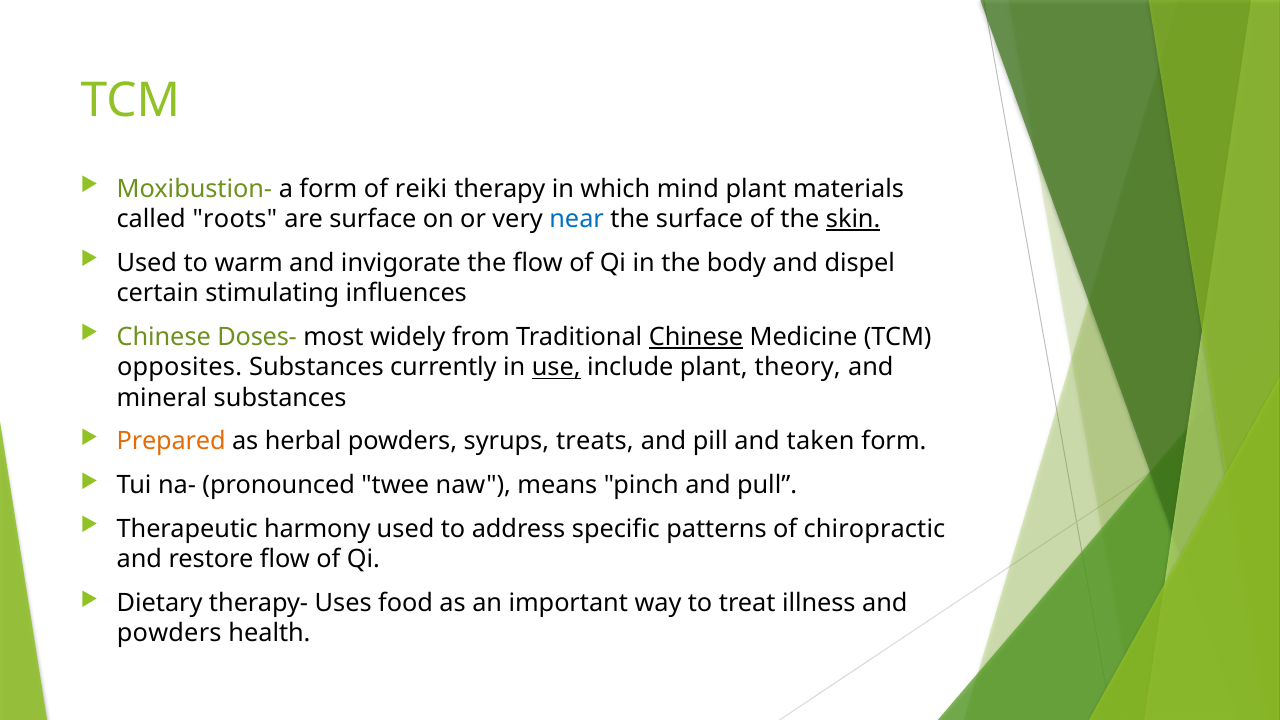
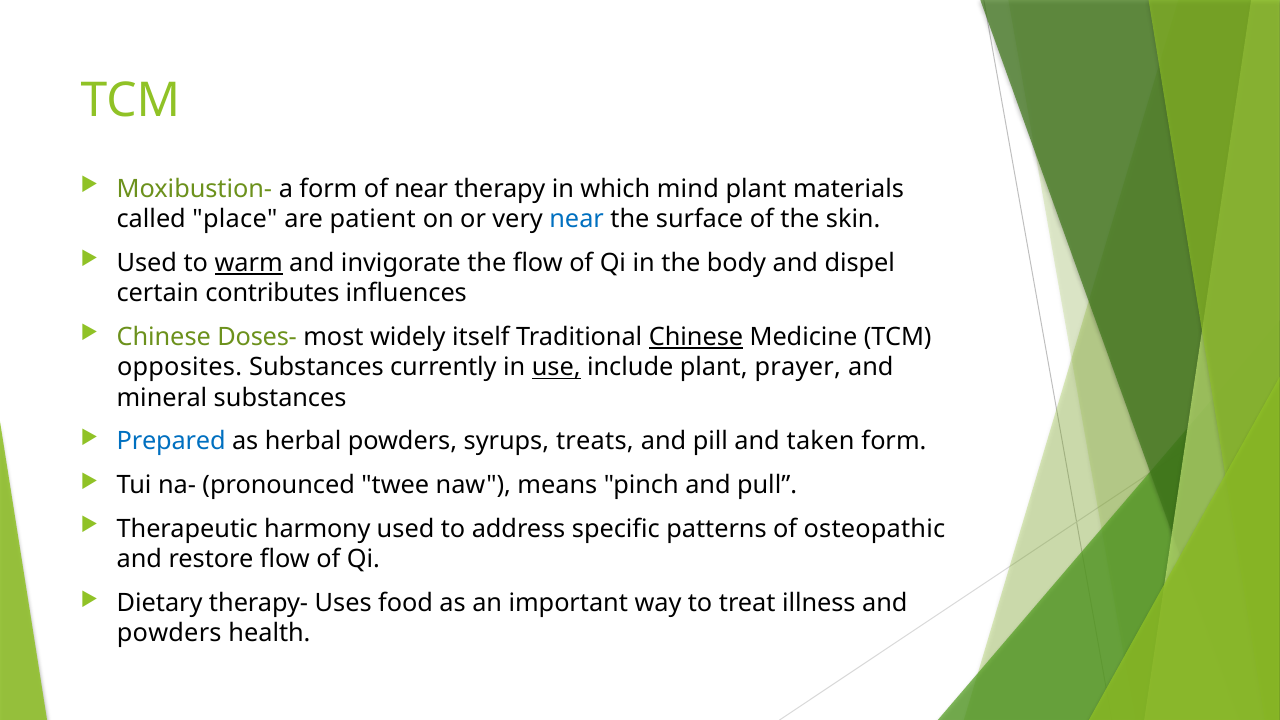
of reiki: reiki -> near (421, 189)
roots: roots -> place (235, 219)
are surface: surface -> patient (373, 219)
skin underline: present -> none (853, 219)
warm underline: none -> present (249, 263)
stimulating: stimulating -> contributes (272, 293)
from: from -> itself (481, 337)
theory: theory -> prayer (798, 367)
Prepared colour: orange -> blue (171, 442)
chiropractic: chiropractic -> osteopathic (874, 529)
